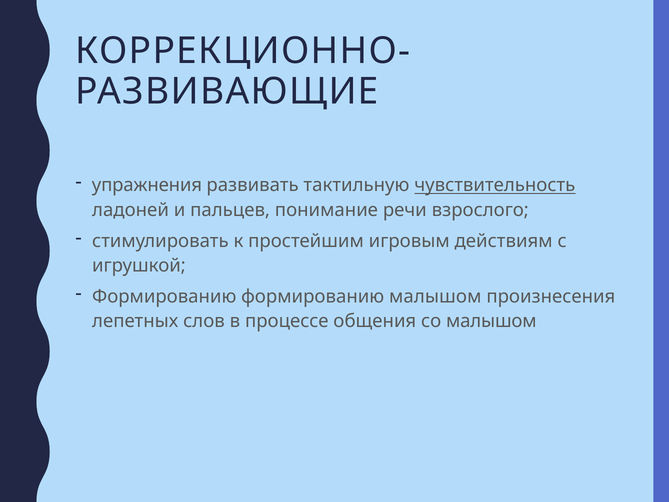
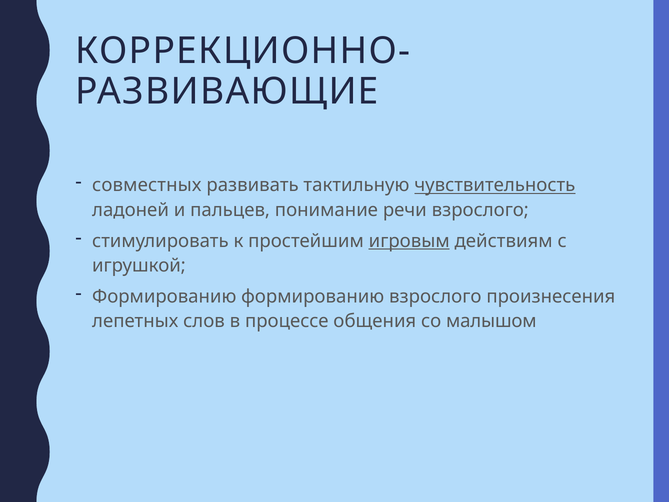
упражнения: упражнения -> совместных (147, 185)
игровым underline: none -> present (409, 241)
формированию малышом: малышом -> взрослого (435, 296)
